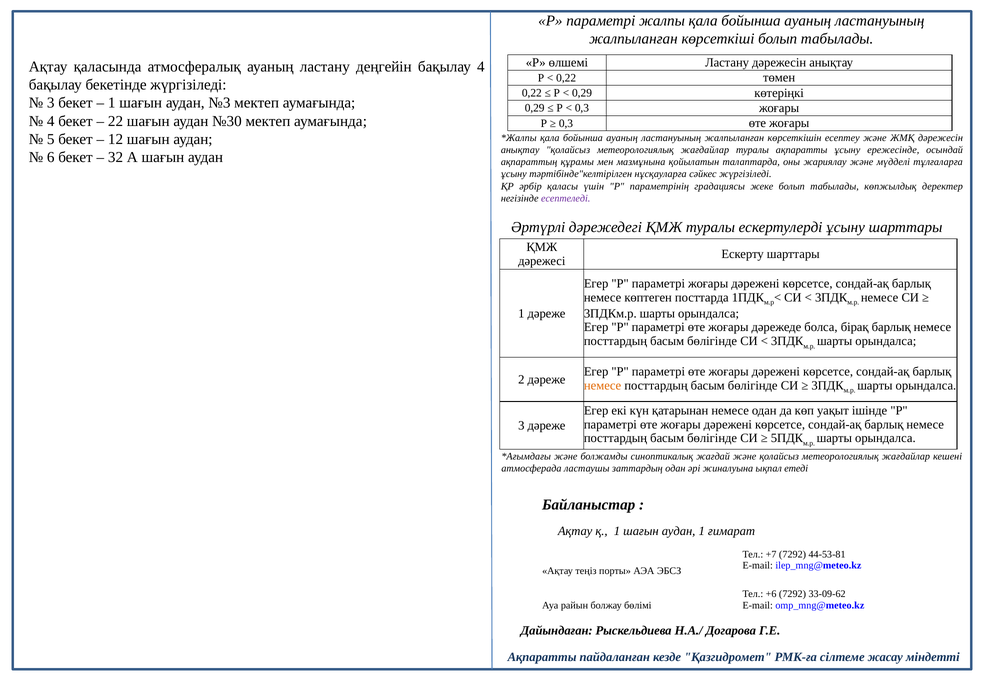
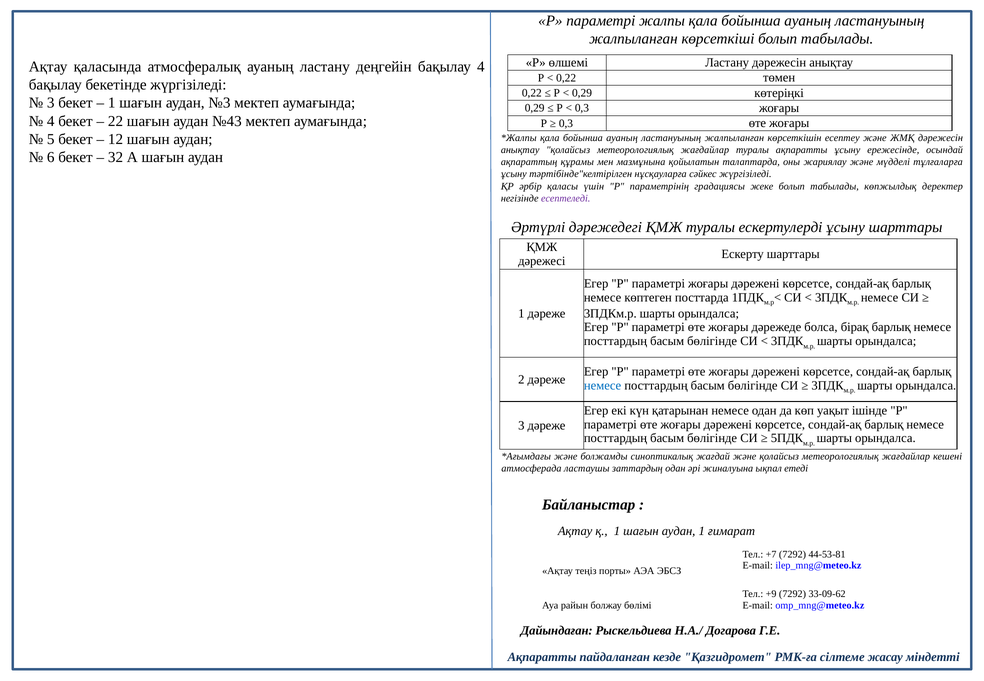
№30: №30 -> №43 (227, 121)
немесе colour: orange -> blue (603, 386)
+6: +6 -> +9 (771, 594)
